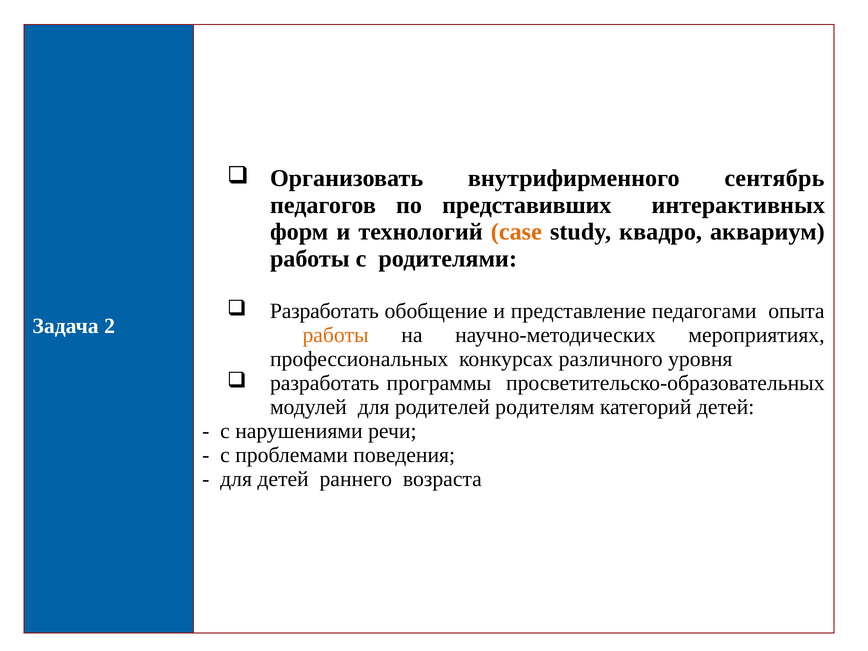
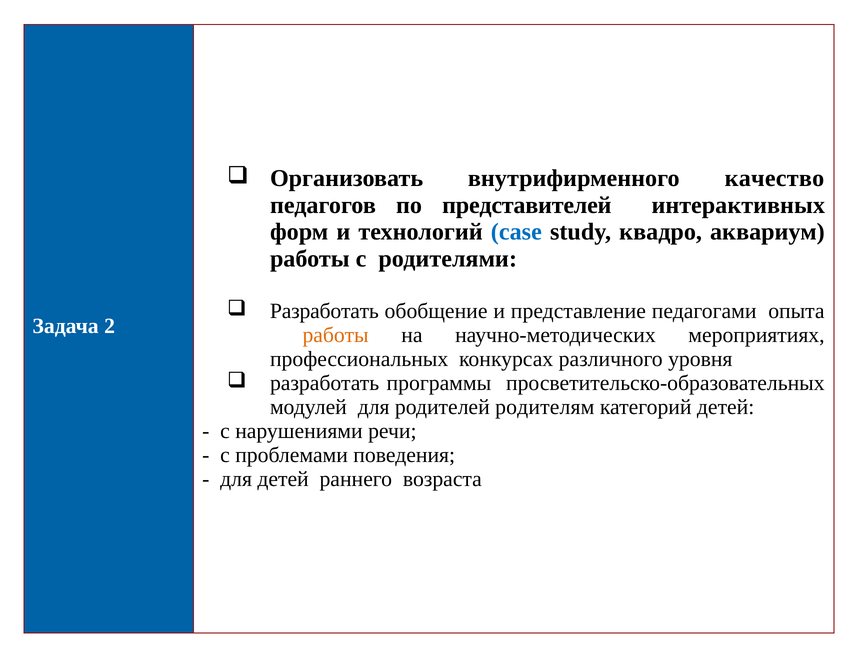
сентябрь: сентябрь -> качество (774, 178)
представивших: представивших -> представителей (527, 205)
case colour: orange -> blue (516, 232)
